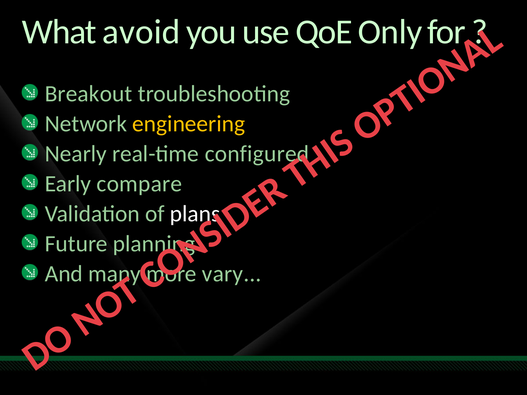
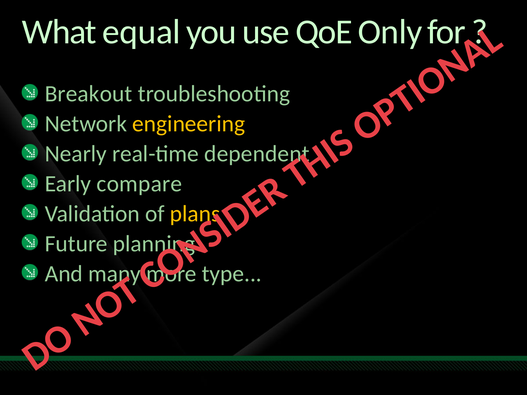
avoid: avoid -> equal (141, 32)
configured: configured -> dependent (257, 154)
plans colour: white -> yellow (195, 214)
vary: vary -> type (232, 274)
